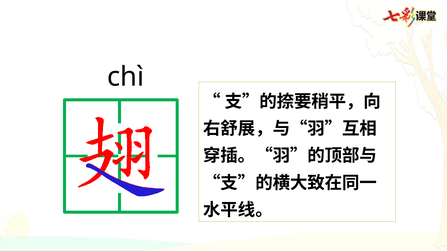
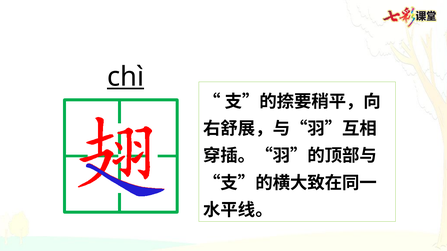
chì underline: none -> present (126, 77)
